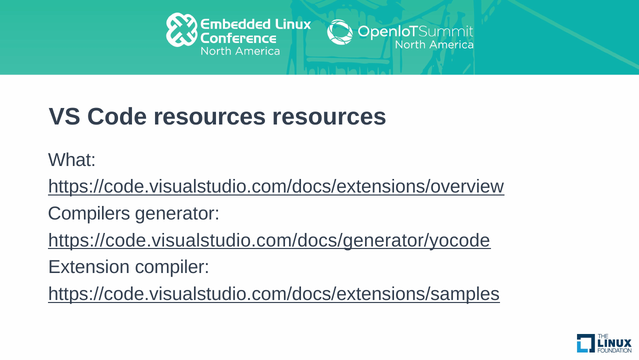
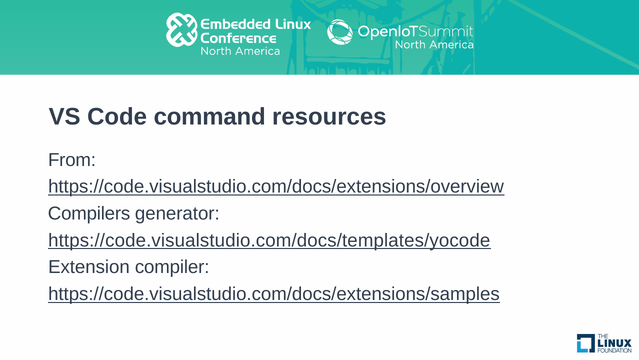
Code resources: resources -> command (210, 117)
What: What -> From (72, 160)
https://code.visualstudio.com/docs/generator/yocode: https://code.visualstudio.com/docs/generator/yocode -> https://code.visualstudio.com/docs/templates/yocode (269, 240)
